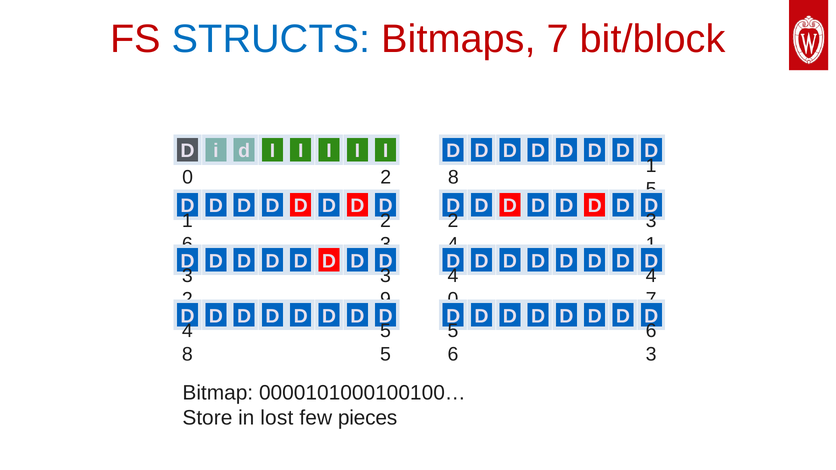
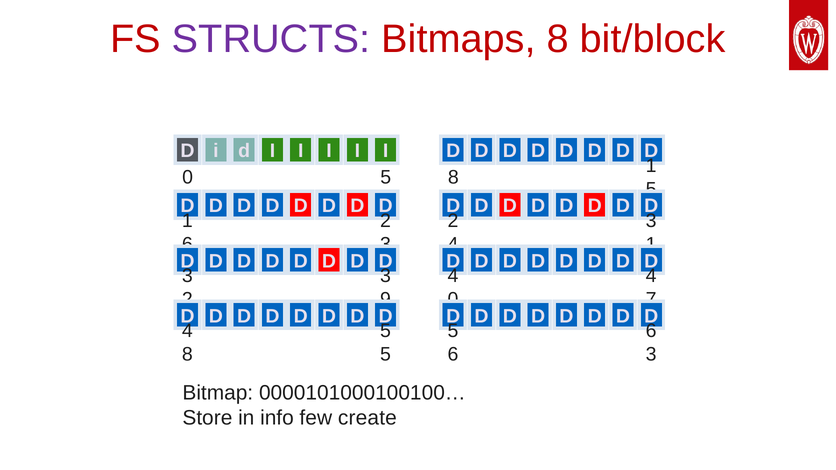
STRUCTS colour: blue -> purple (271, 39)
Bitmaps 7: 7 -> 8 (558, 39)
0 2: 2 -> 5 (386, 178)
lost: lost -> info (277, 418)
pieces: pieces -> create (367, 418)
